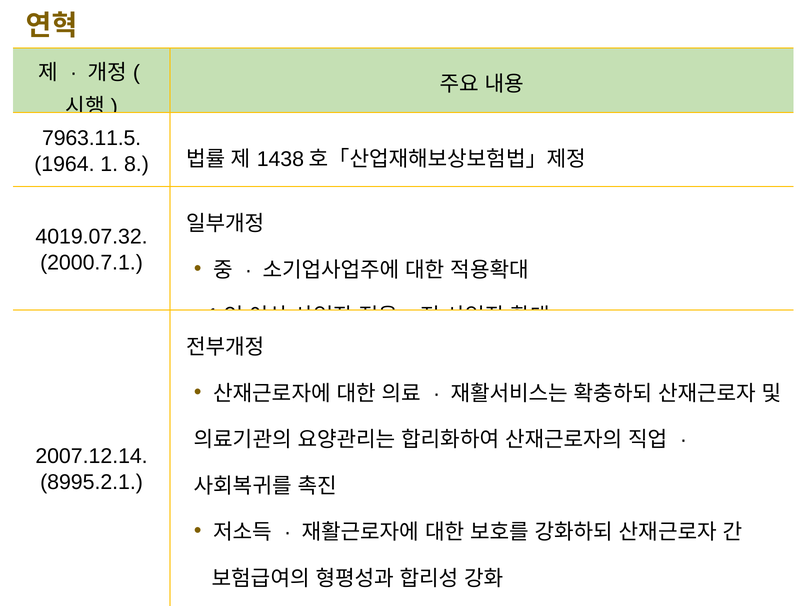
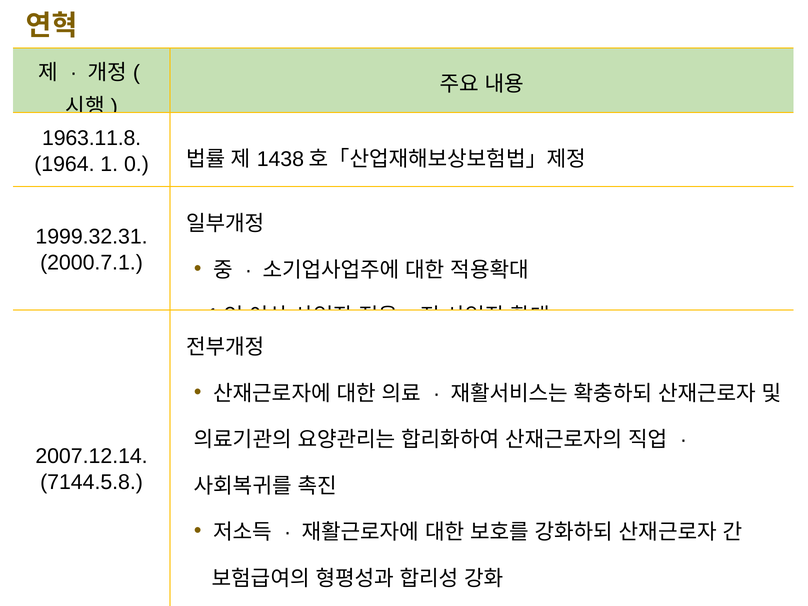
7963.11.5: 7963.11.5 -> 1963.11.8 (92, 138)
8: 8 -> 0 (136, 164)
4019.07.32: 4019.07.32 -> 1999.32.31 (92, 237)
8995.2.1: 8995.2.1 -> 7144.5.8 (92, 482)
